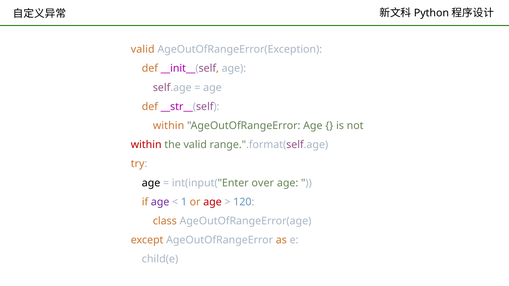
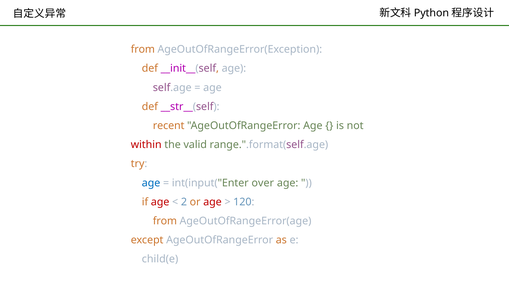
valid: valid -> from (143, 49)
within: within -> recent (169, 126)
age colour: black -> blue (151, 183)
age colour: purple -> red (160, 202)
1: 1 -> 2 (184, 202)
class: class -> from (165, 221)
